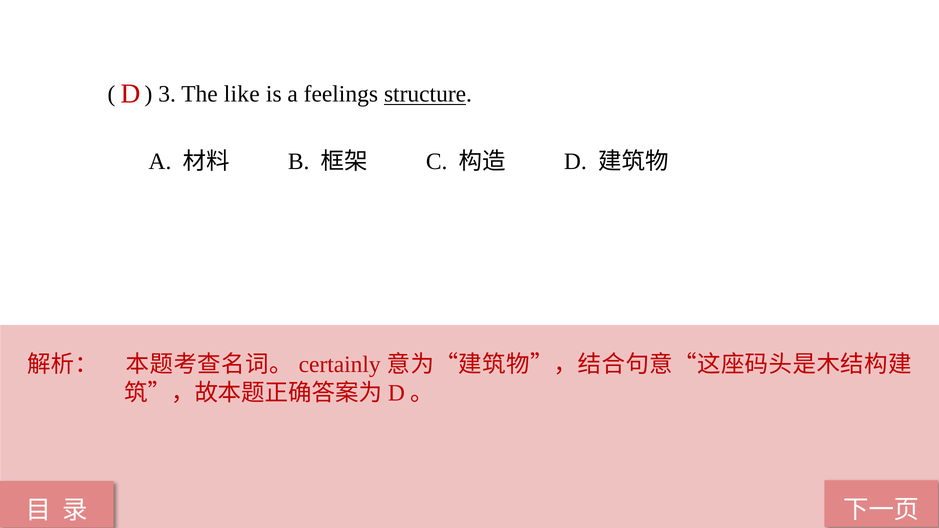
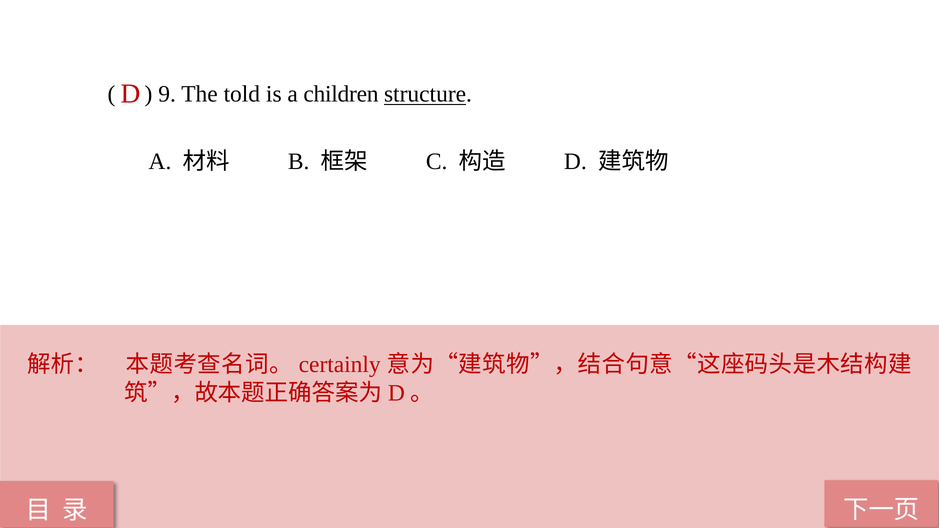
3: 3 -> 9 (167, 94)
like: like -> told (242, 94)
feelings: feelings -> children (341, 94)
